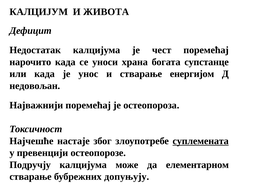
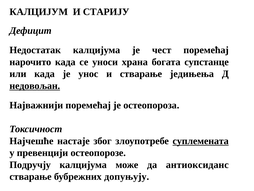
ЖИВОТА: ЖИВОТА -> СТАРИЈУ (106, 12)
енергијом: енергијом -> једињења (192, 74)
недовољан underline: none -> present (35, 86)
елементарном: елементарном -> антиоксиданс (197, 164)
